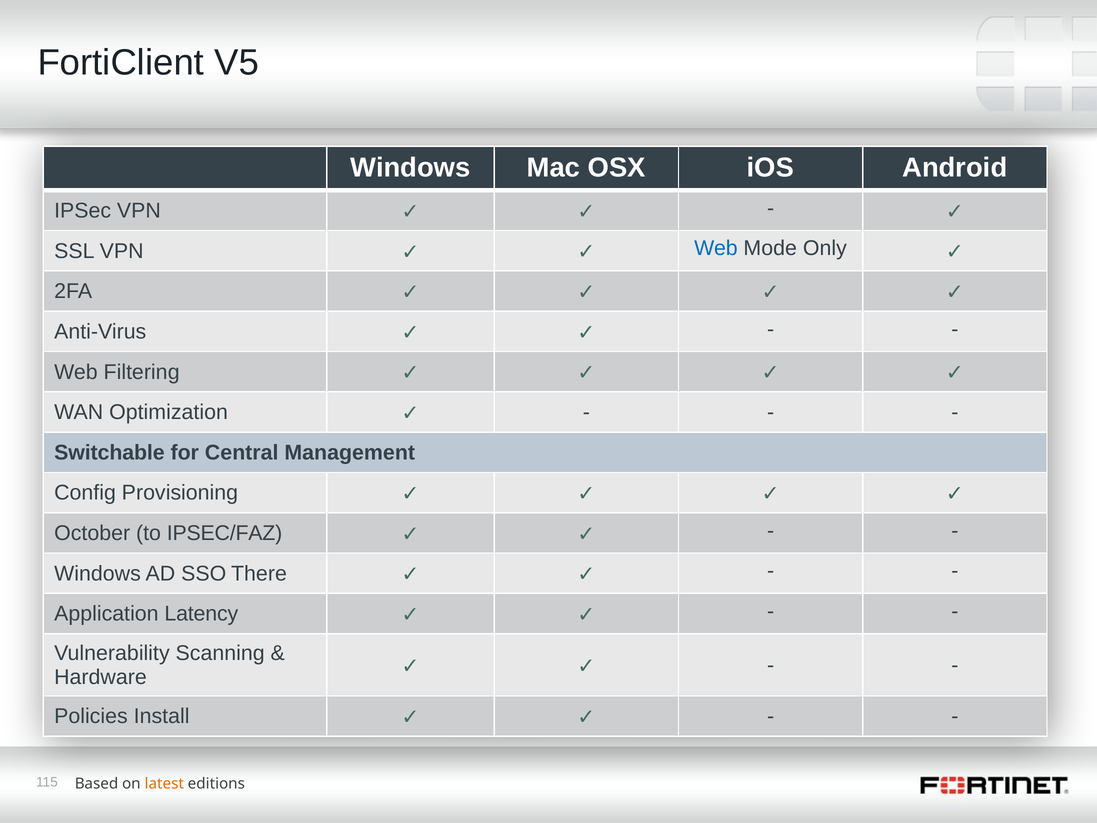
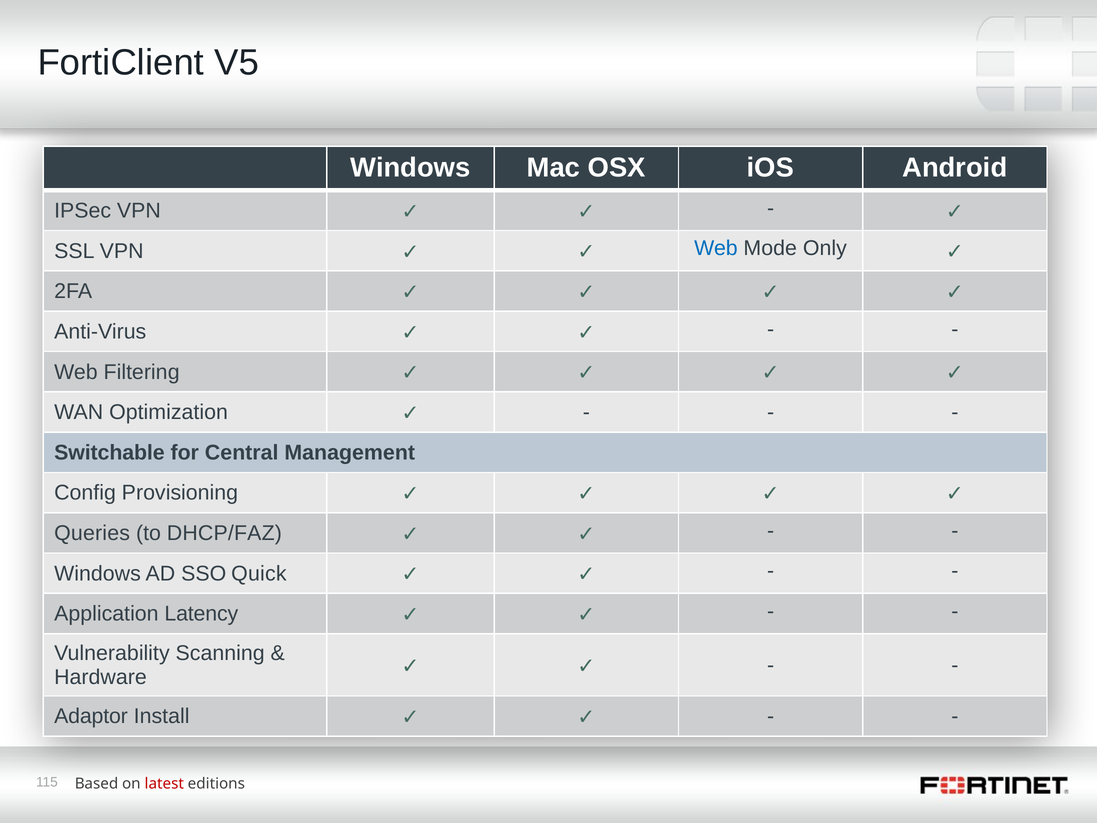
October: October -> Queries (92, 533)
IPSEC/FAZ: IPSEC/FAZ -> DHCP/FAZ (224, 533)
There: There -> Quick (259, 573)
Policies: Policies -> Adaptor (91, 716)
latest colour: orange -> red (164, 783)
